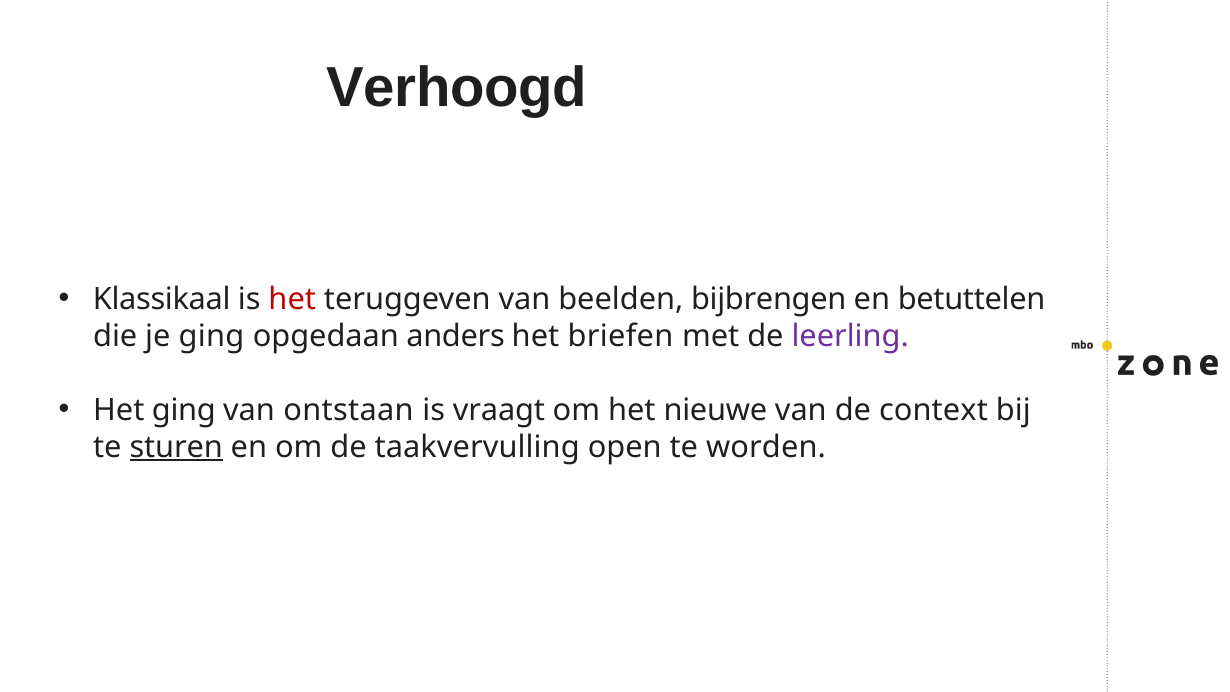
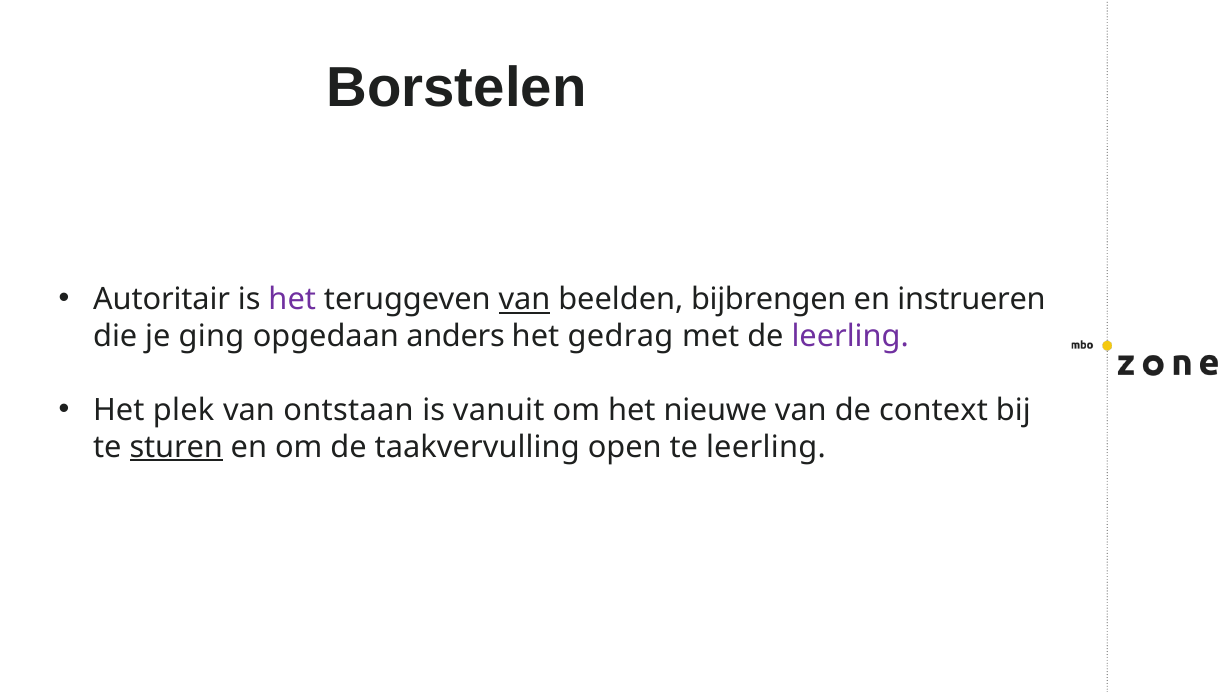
Verhoogd: Verhoogd -> Borstelen (456, 88)
Klassikaal: Klassikaal -> Autoritair (162, 299)
het colour: red -> purple (292, 299)
van underline: none -> present (524, 299)
betuttelen: betuttelen -> instrueren (972, 299)
briefen: briefen -> gedrag (621, 336)
Het ging: ging -> plek (184, 410)
vraagt: vraagt -> vanuit (499, 410)
te worden: worden -> leerling (766, 447)
